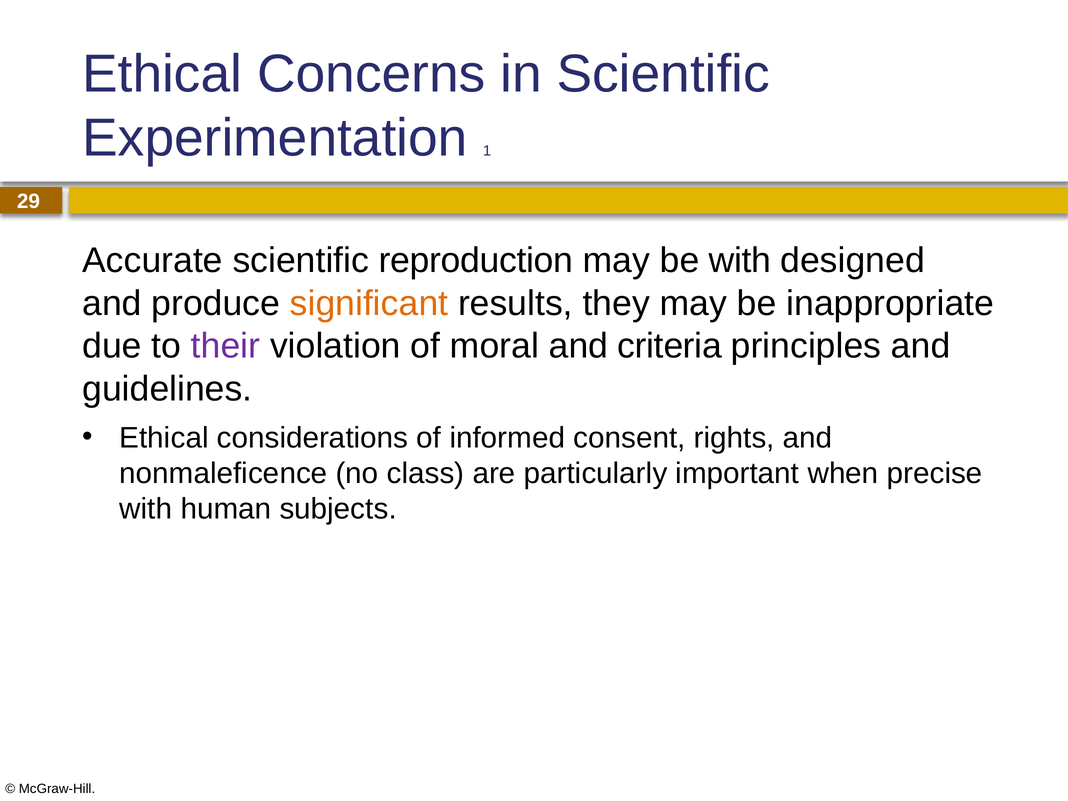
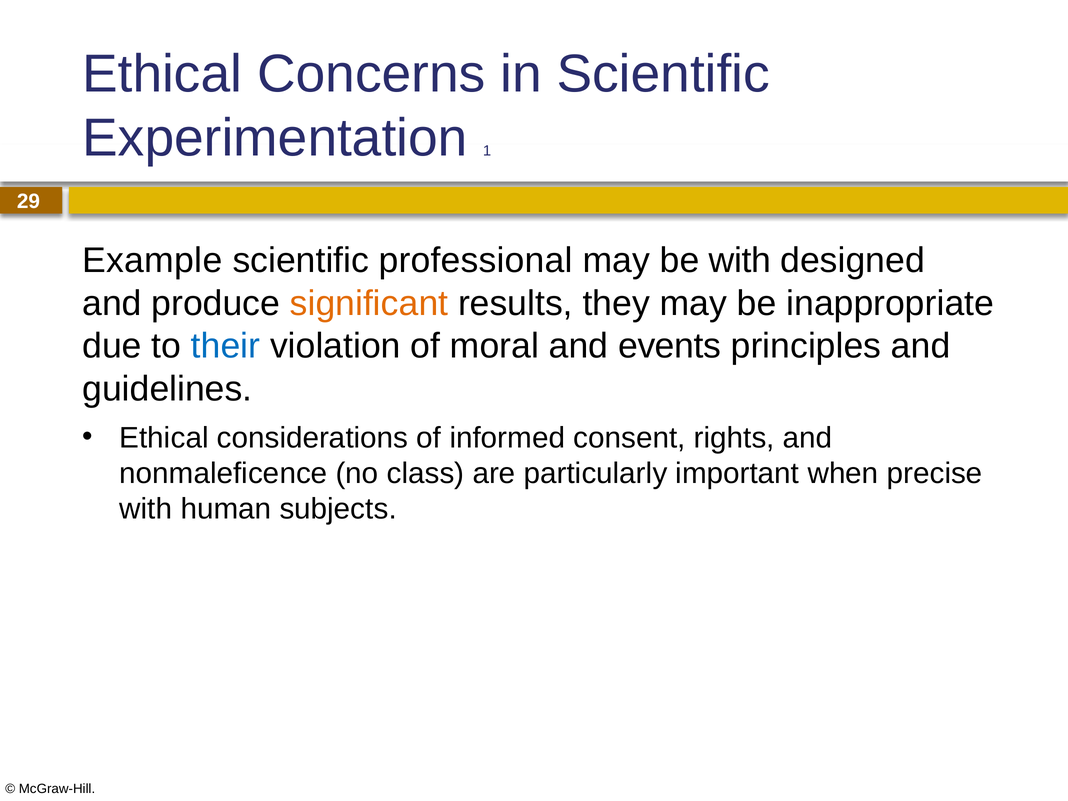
Accurate: Accurate -> Example (152, 261)
reproduction: reproduction -> professional (476, 261)
their colour: purple -> blue (226, 346)
criteria: criteria -> events (670, 346)
